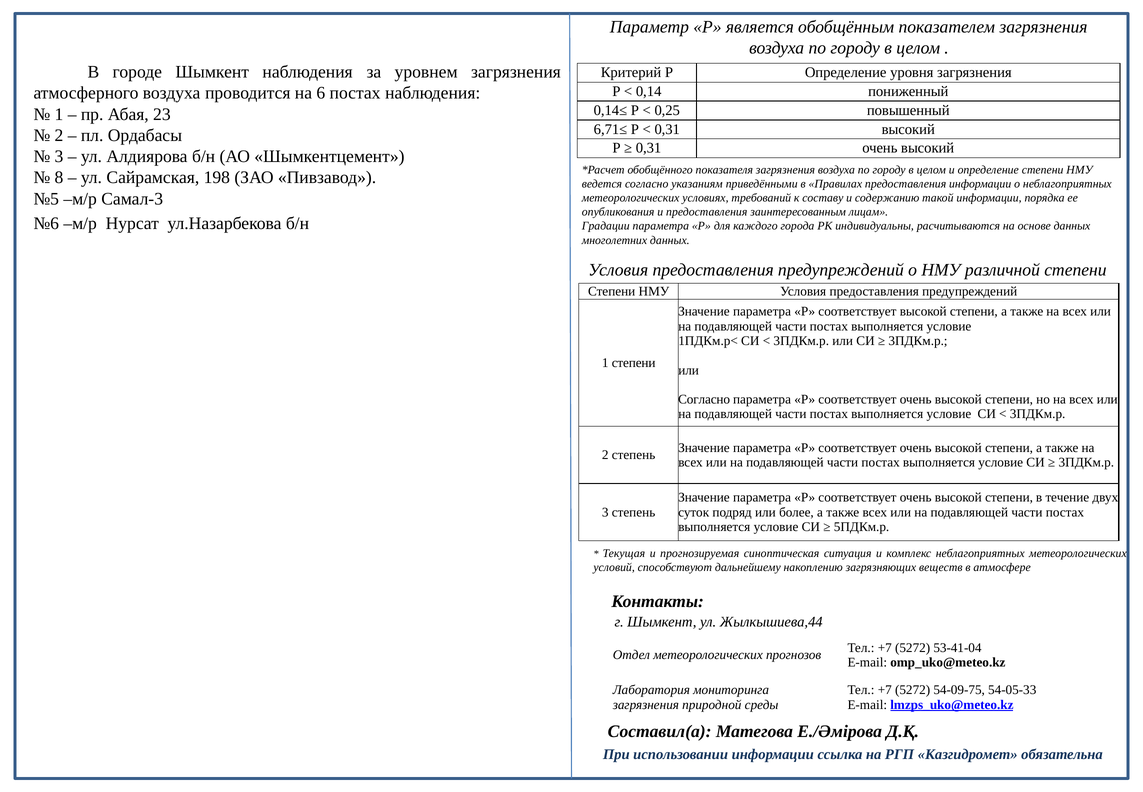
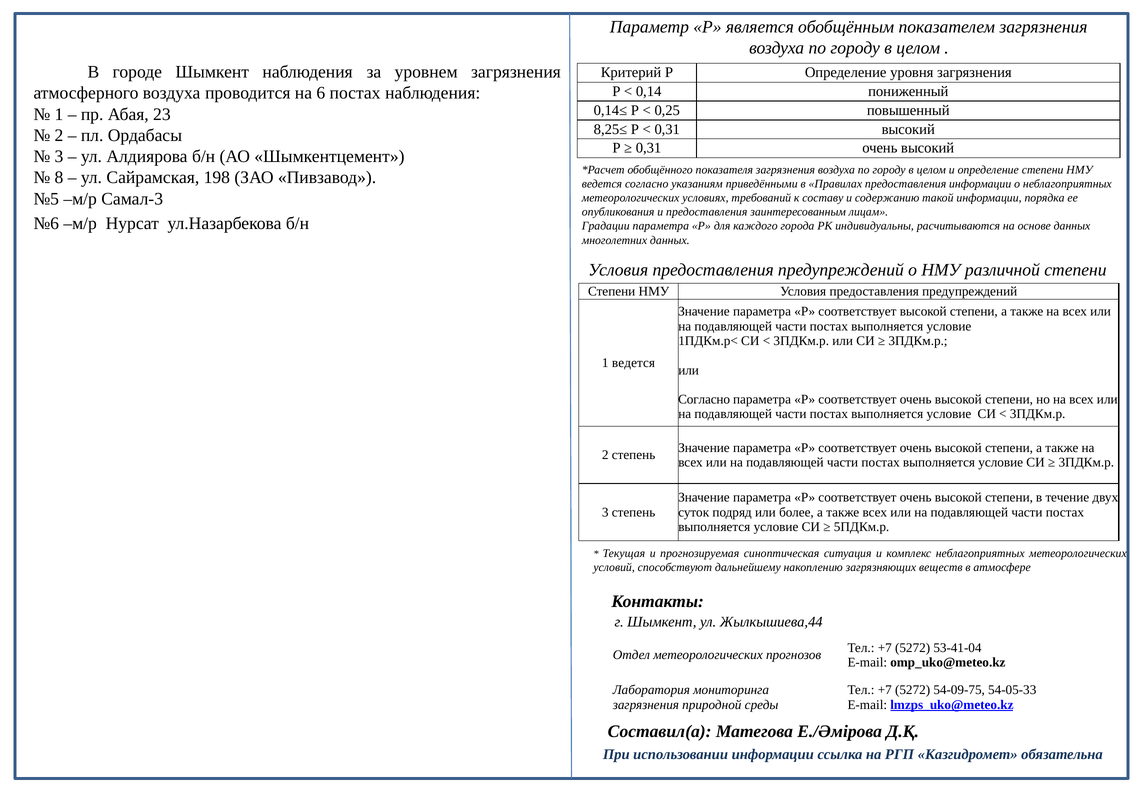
6,71≤: 6,71≤ -> 8,25≤ (610, 129)
1 степени: степени -> ведется (633, 363)
